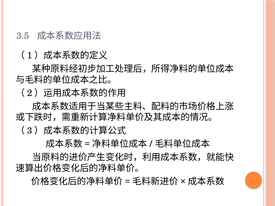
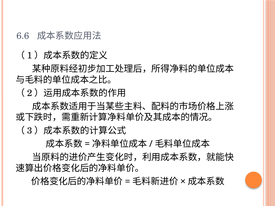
3.5: 3.5 -> 6.6 (23, 36)
